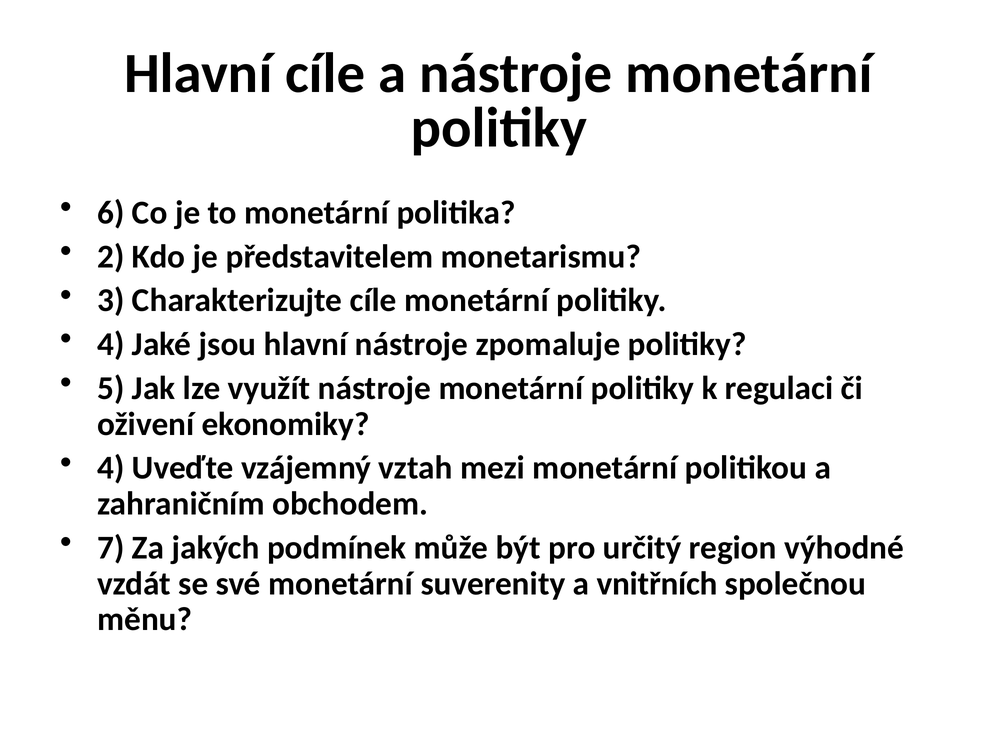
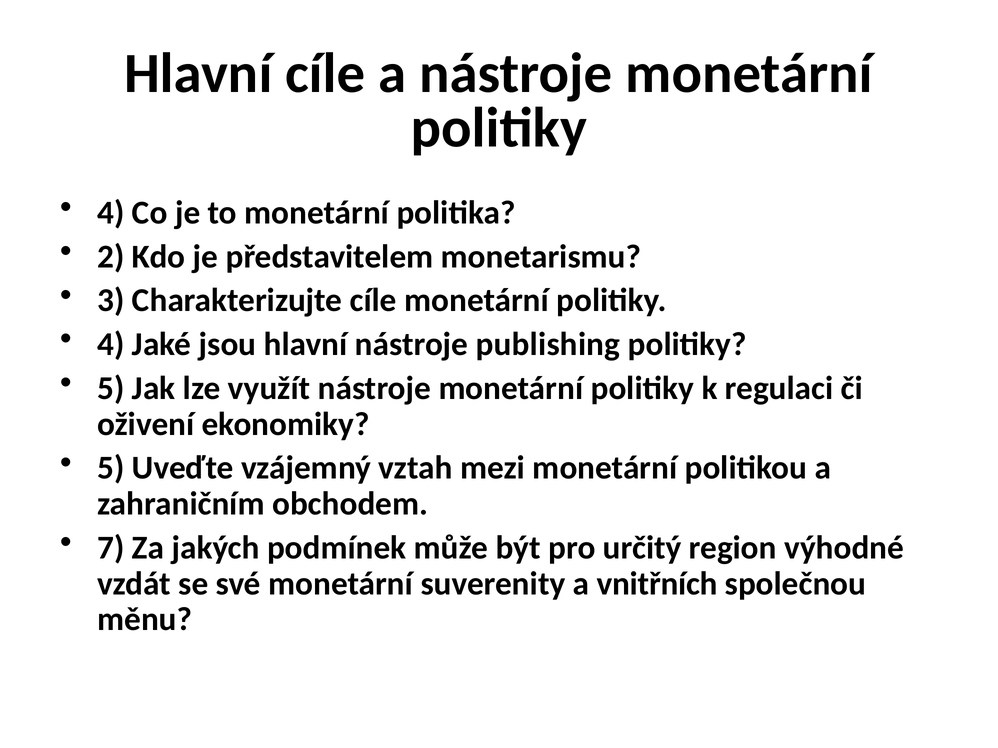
6: 6 -> 4 (111, 213)
zpomaluje: zpomaluje -> publishing (548, 345)
4: 4 -> 5 (111, 468)
